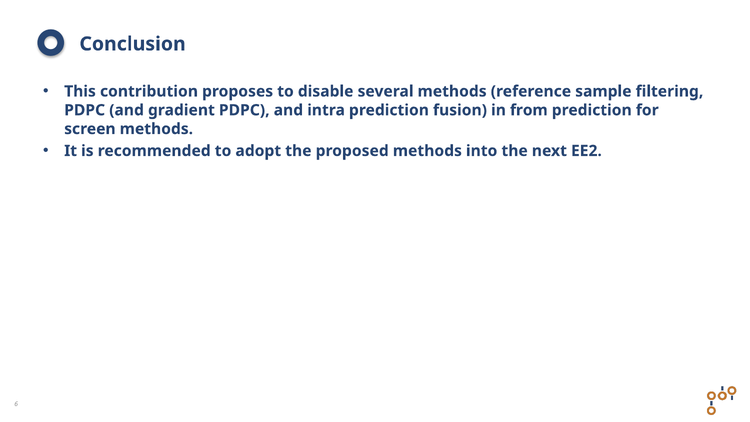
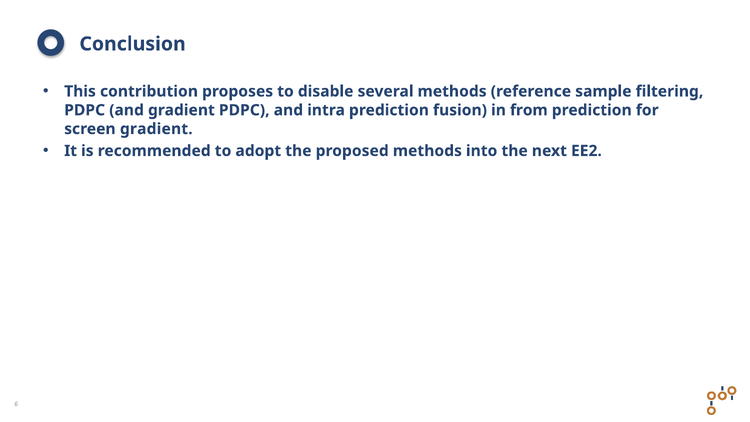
screen methods: methods -> gradient (156, 129)
